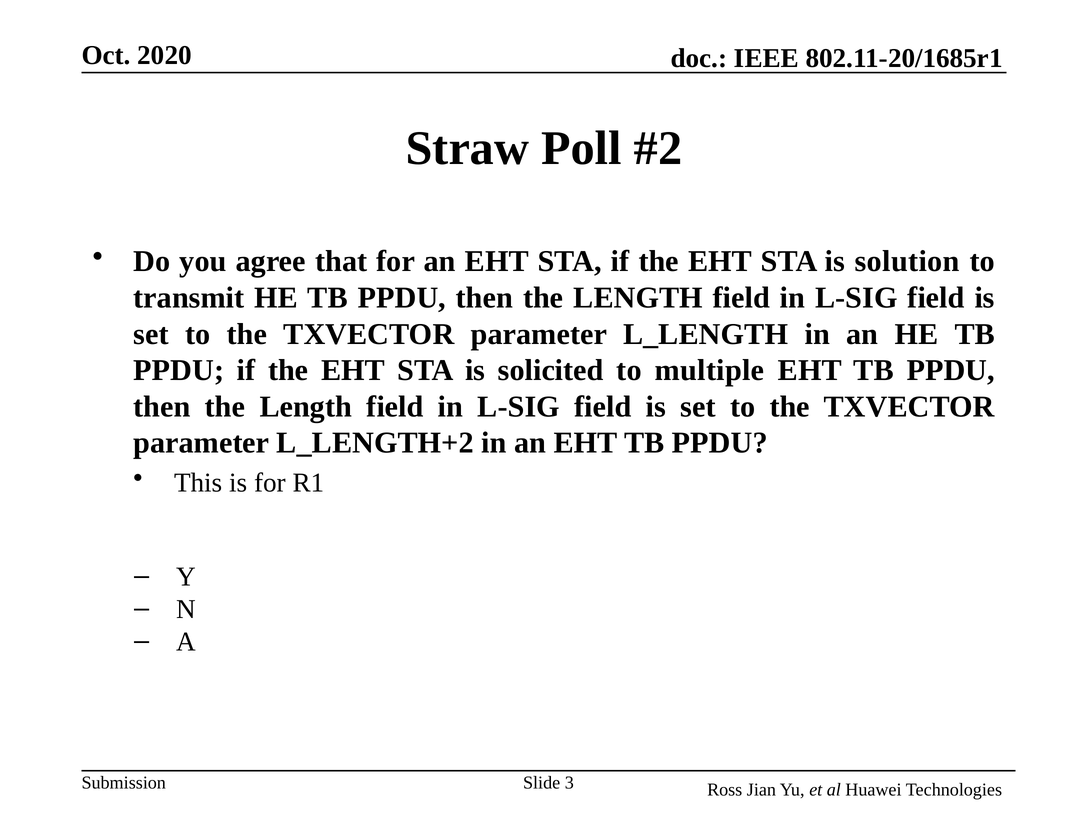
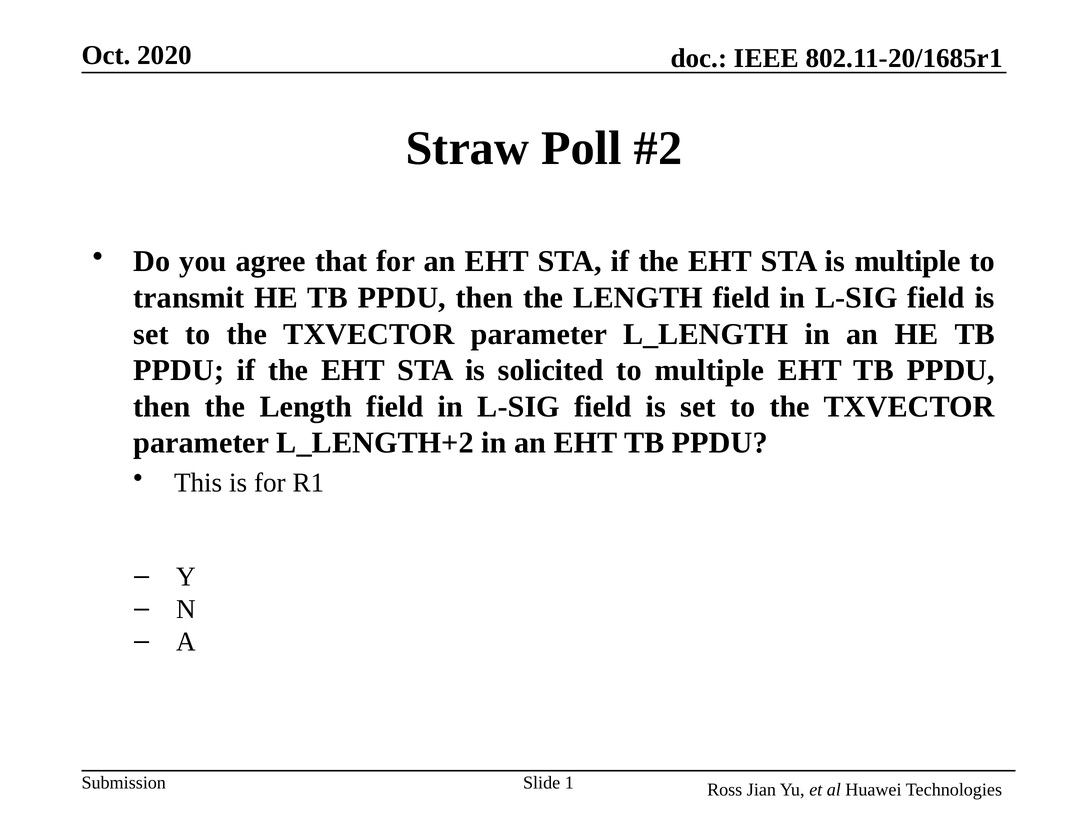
is solution: solution -> multiple (907, 261)
3: 3 -> 1 (569, 783)
